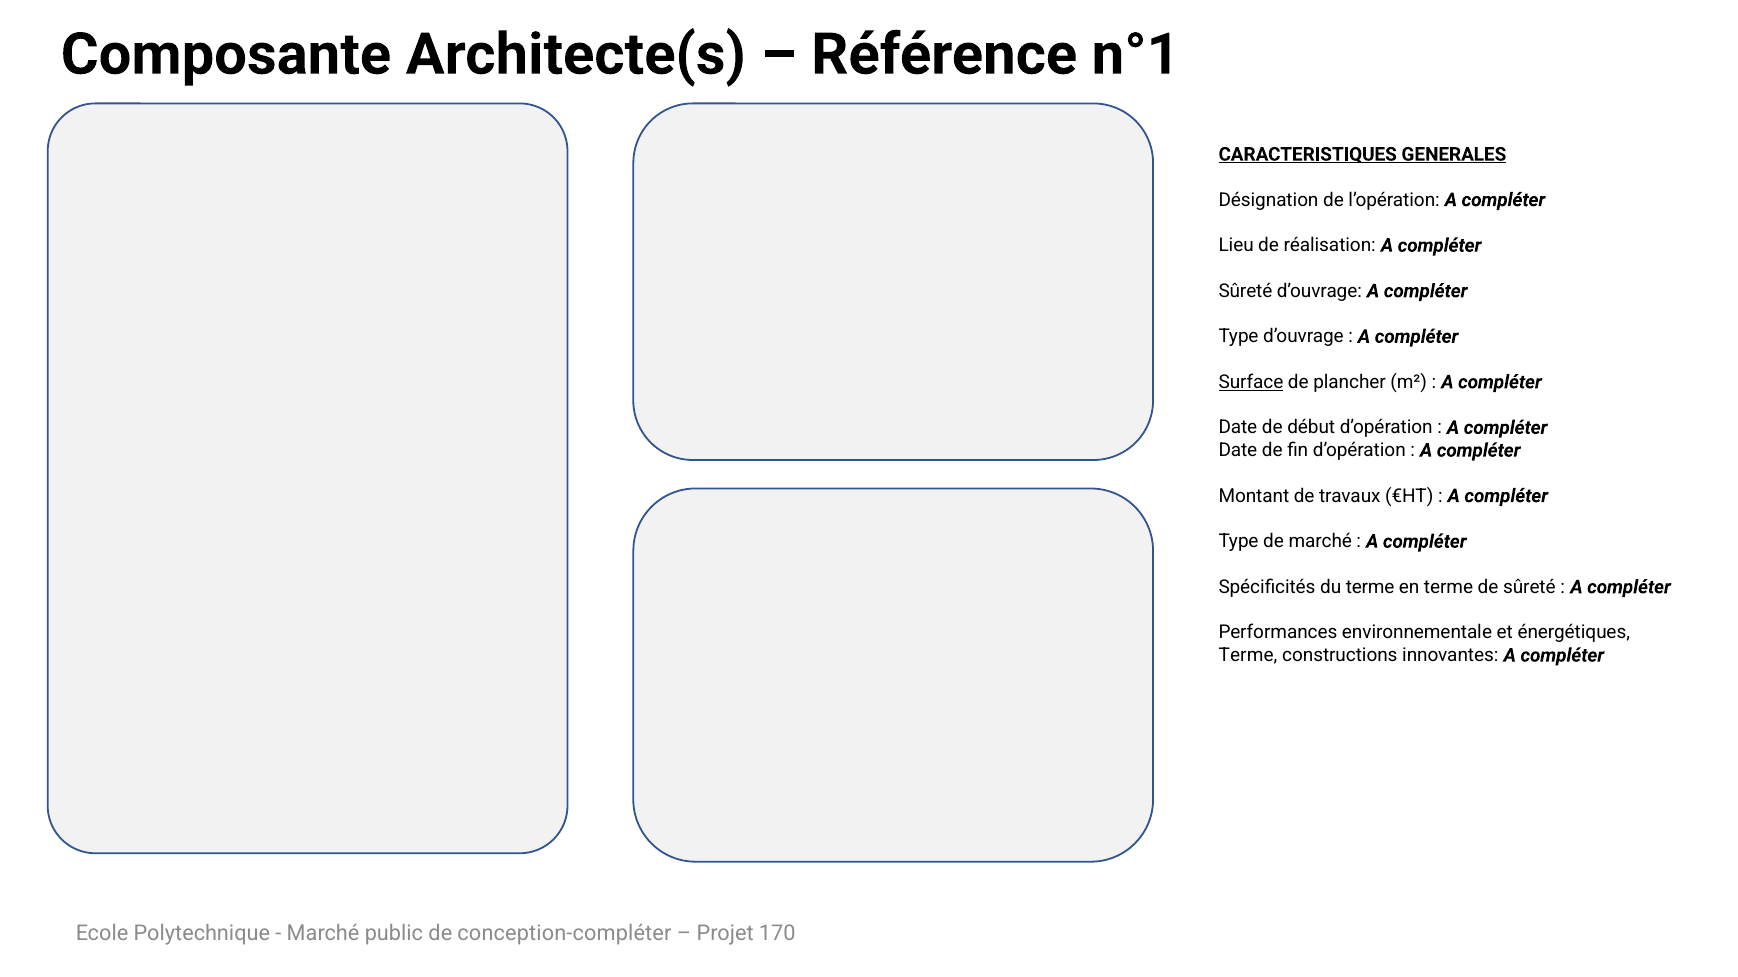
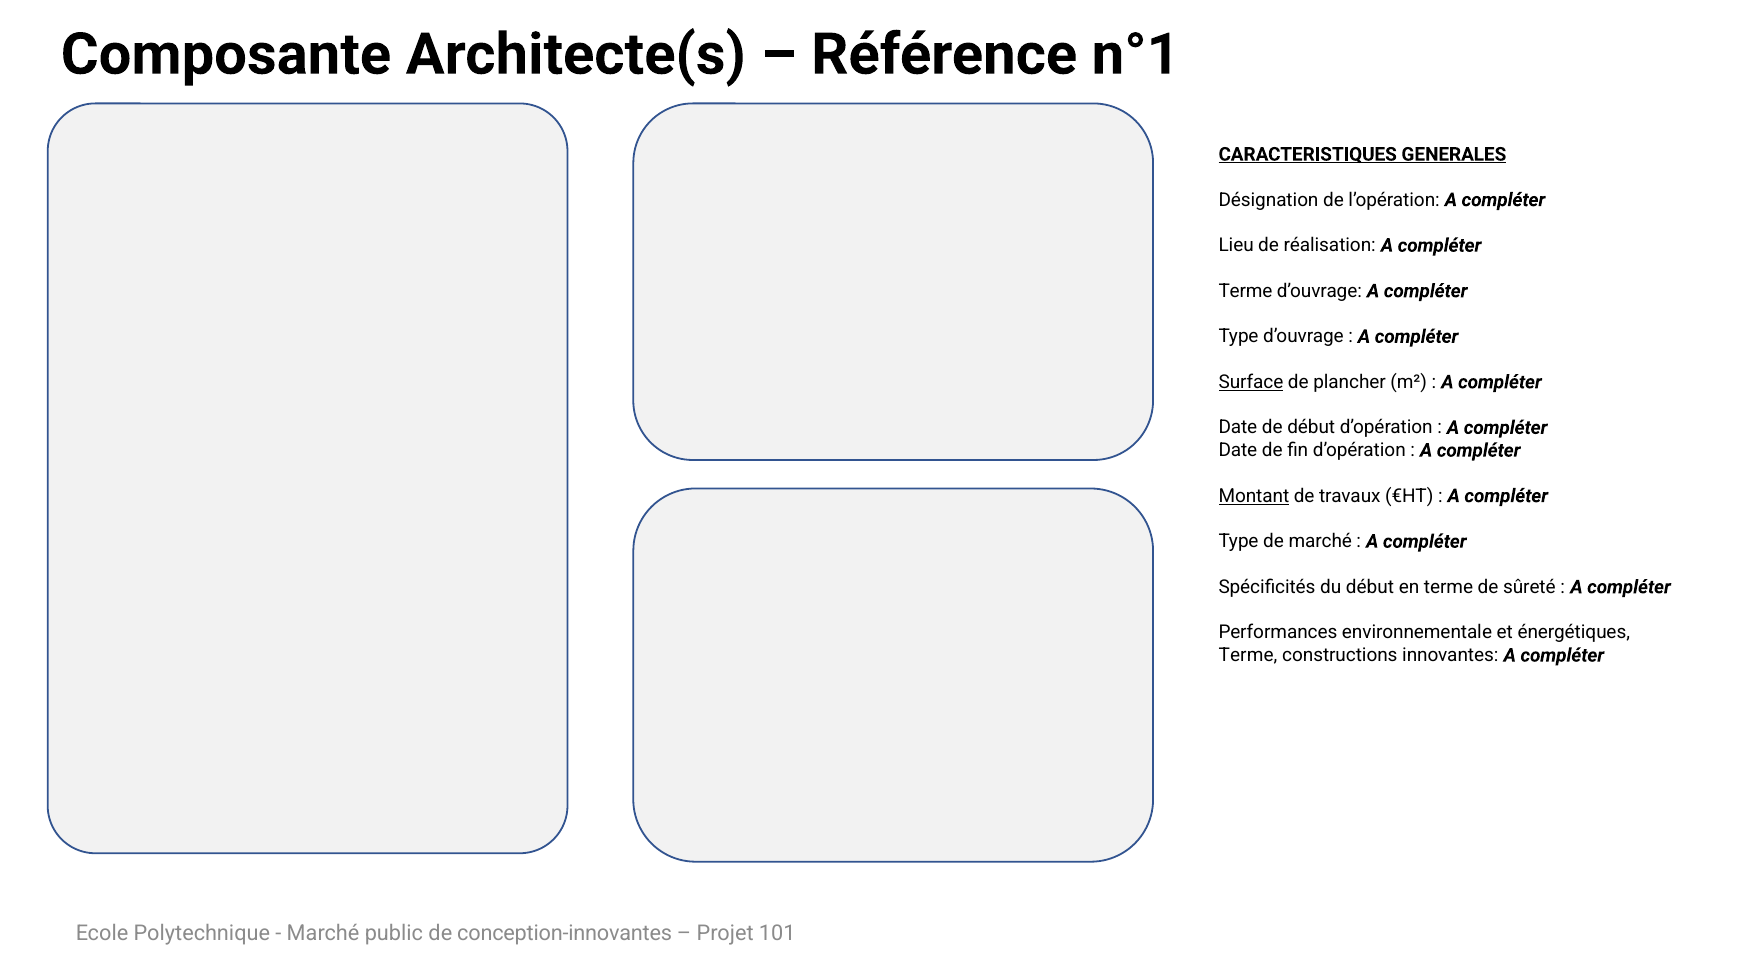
Sûreté: Sûreté -> Terme (1245, 291)
Montant underline: none -> present (1254, 496)
du terme: terme -> début (1370, 587)
conception-compléter: conception-compléter -> conception-innovantes (565, 934)
170: 170 -> 101 (777, 934)
